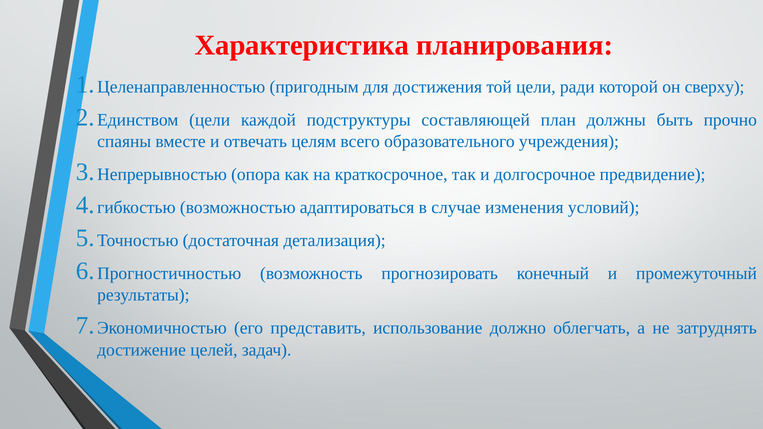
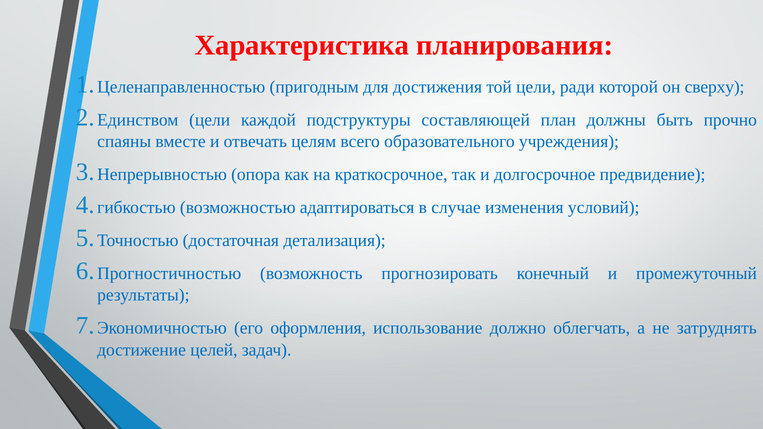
представить: представить -> оформления (318, 328)
